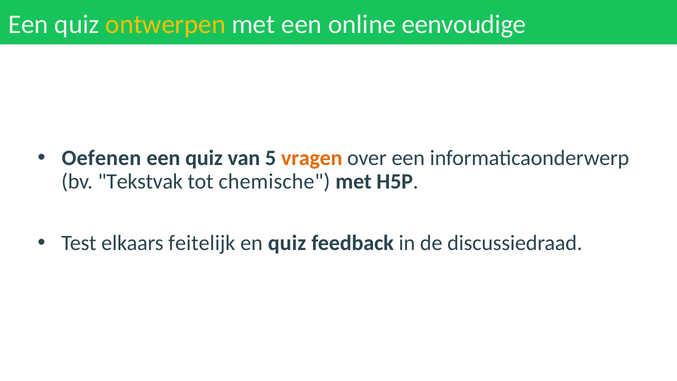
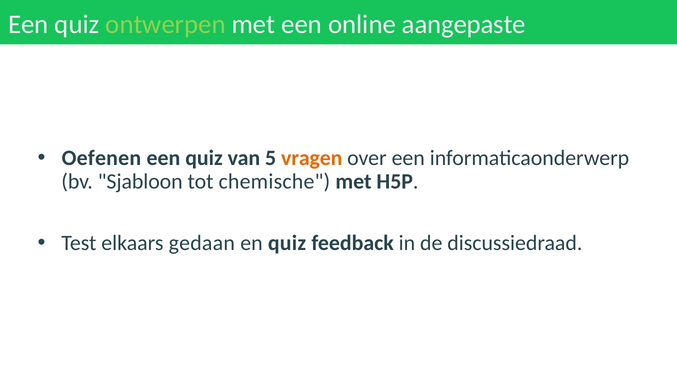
ontwerpen colour: yellow -> light green (166, 24)
eenvoudige: eenvoudige -> aangepaste (464, 24)
Tekstvak: Tekstvak -> Sjabloon (140, 181)
feitelijk: feitelijk -> gedaan (202, 243)
